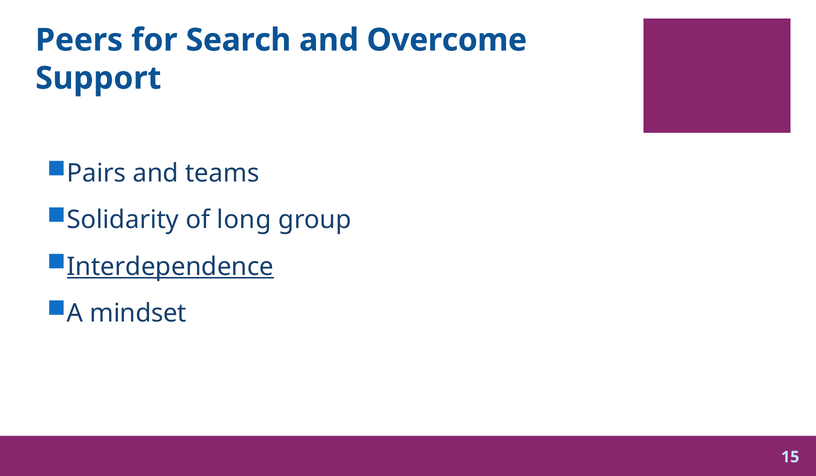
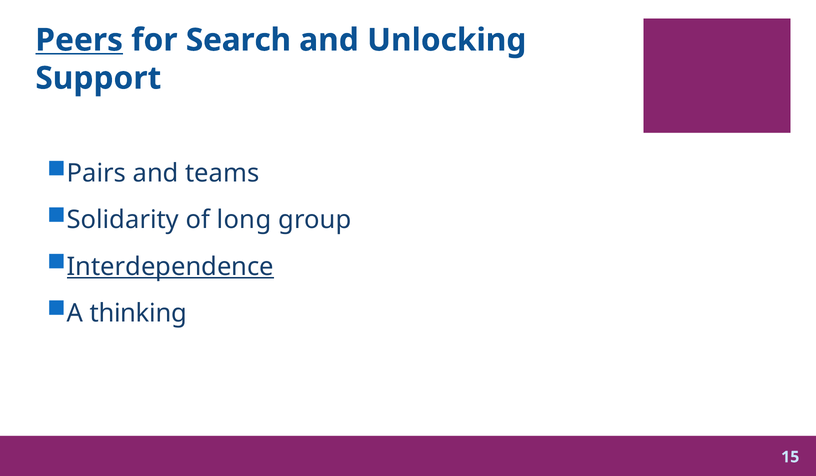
Peers underline: none -> present (79, 40)
Overcome: Overcome -> Unlocking (447, 40)
mindset: mindset -> thinking (138, 313)
